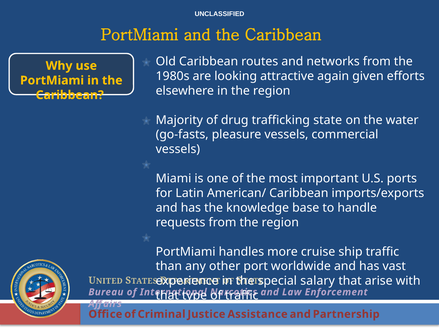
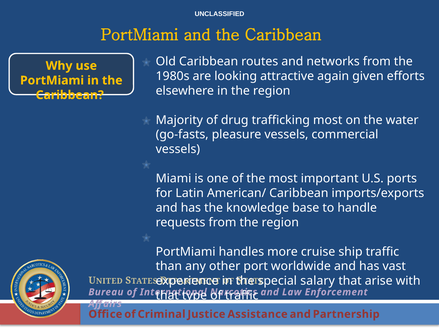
trafficking state: state -> most (328, 120)
